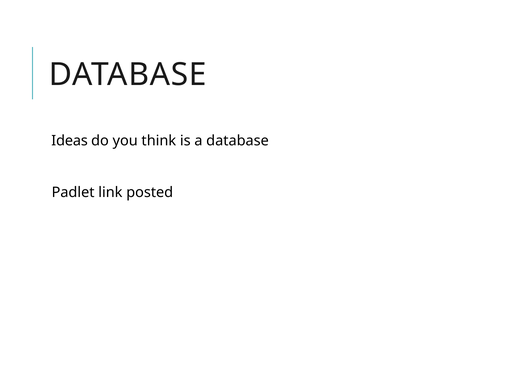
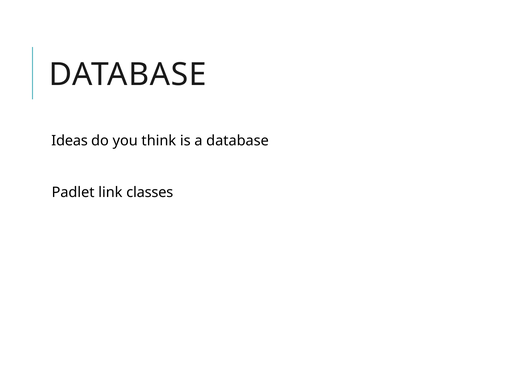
posted: posted -> classes (150, 192)
